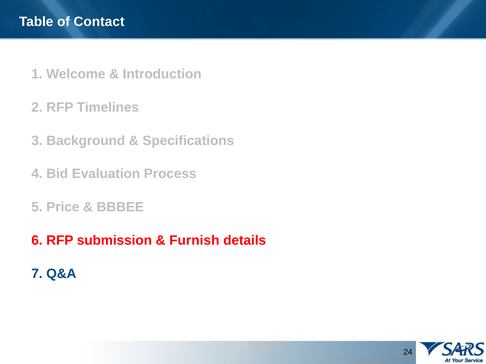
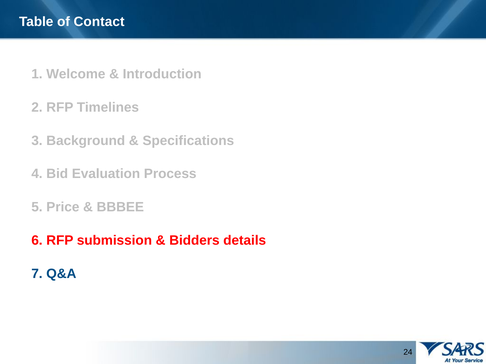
Furnish: Furnish -> Bidders (194, 241)
